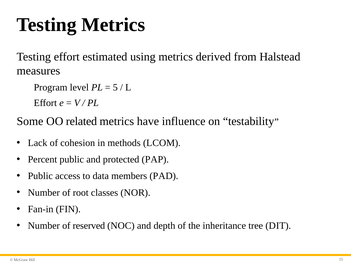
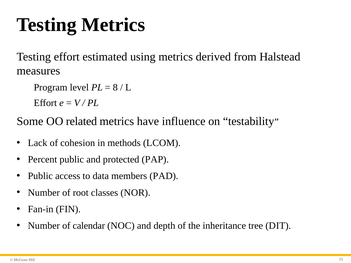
5: 5 -> 8 (115, 88)
reserved: reserved -> calendar (89, 226)
